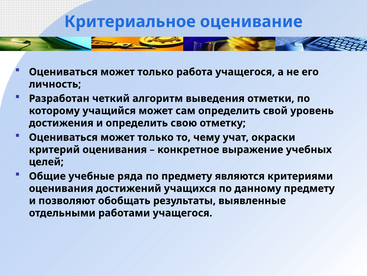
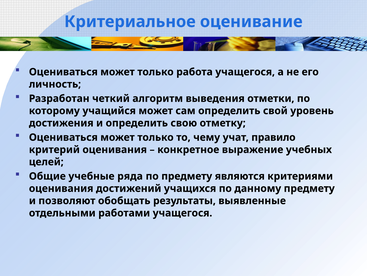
окраски: окраски -> правило (273, 137)
